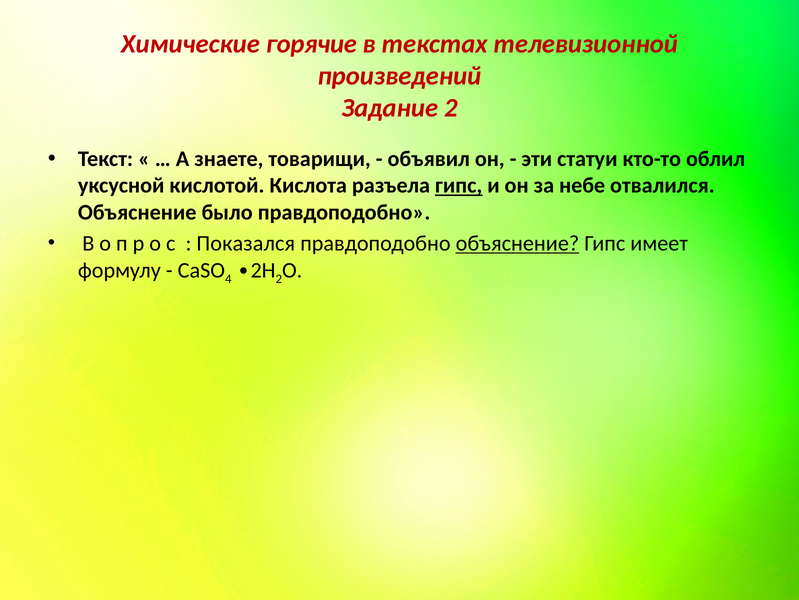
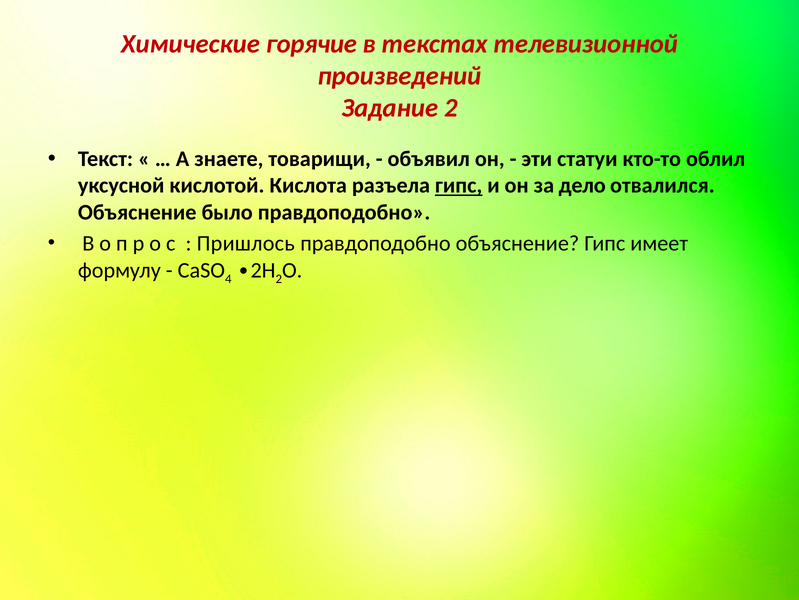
небе: небе -> дело (582, 185)
Показался: Показался -> Пришлось (246, 243)
объяснение underline: present -> none (517, 243)
